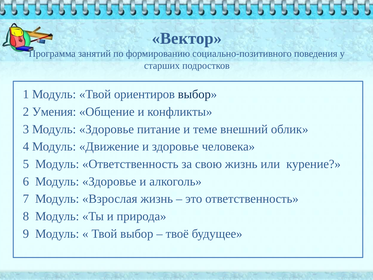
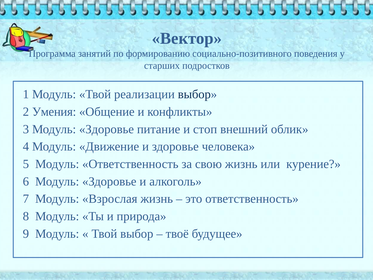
ориентиров: ориентиров -> реализации (144, 94)
теме: теме -> стоп (205, 129)
